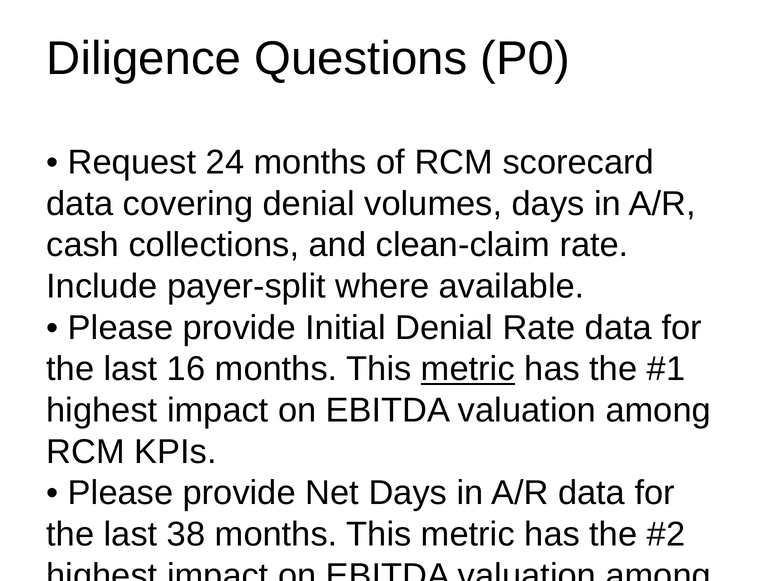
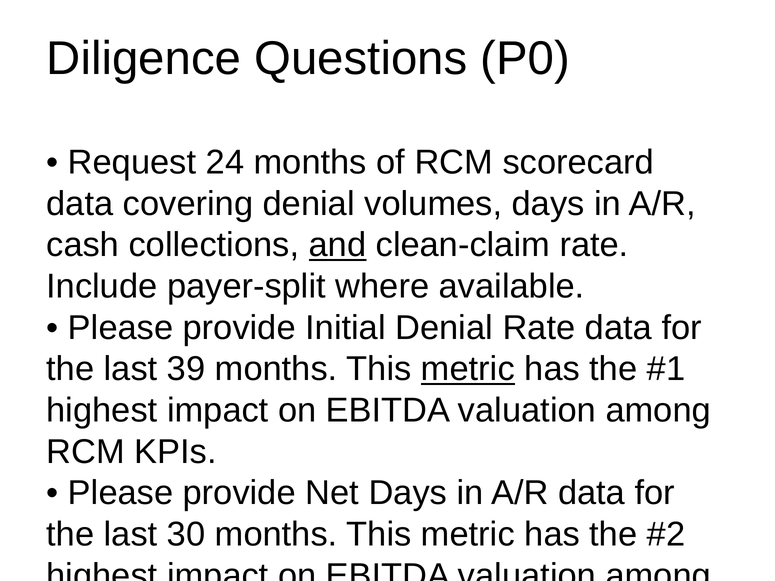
and underline: none -> present (338, 245)
16: 16 -> 39 (186, 369)
38: 38 -> 30 (186, 535)
